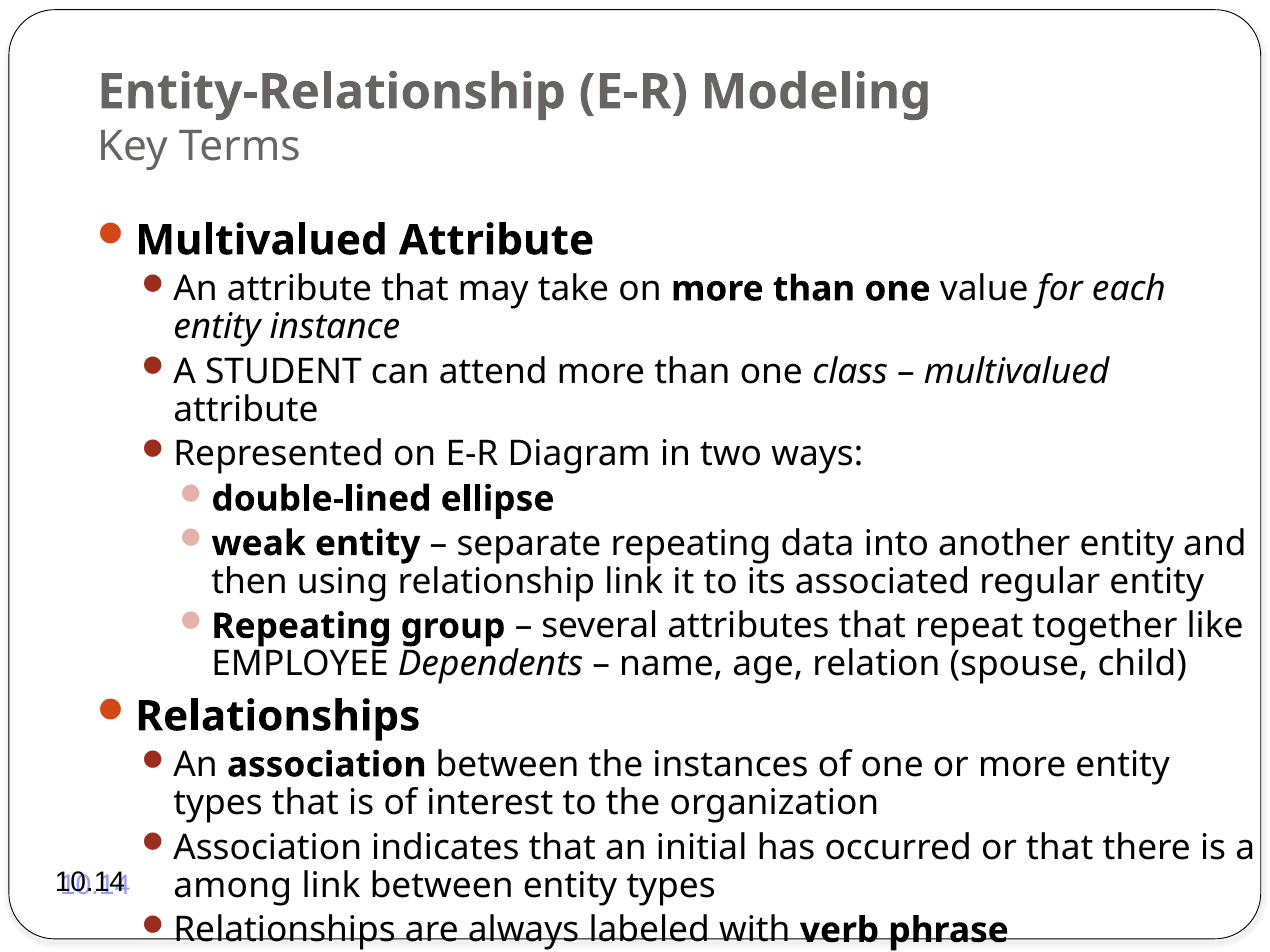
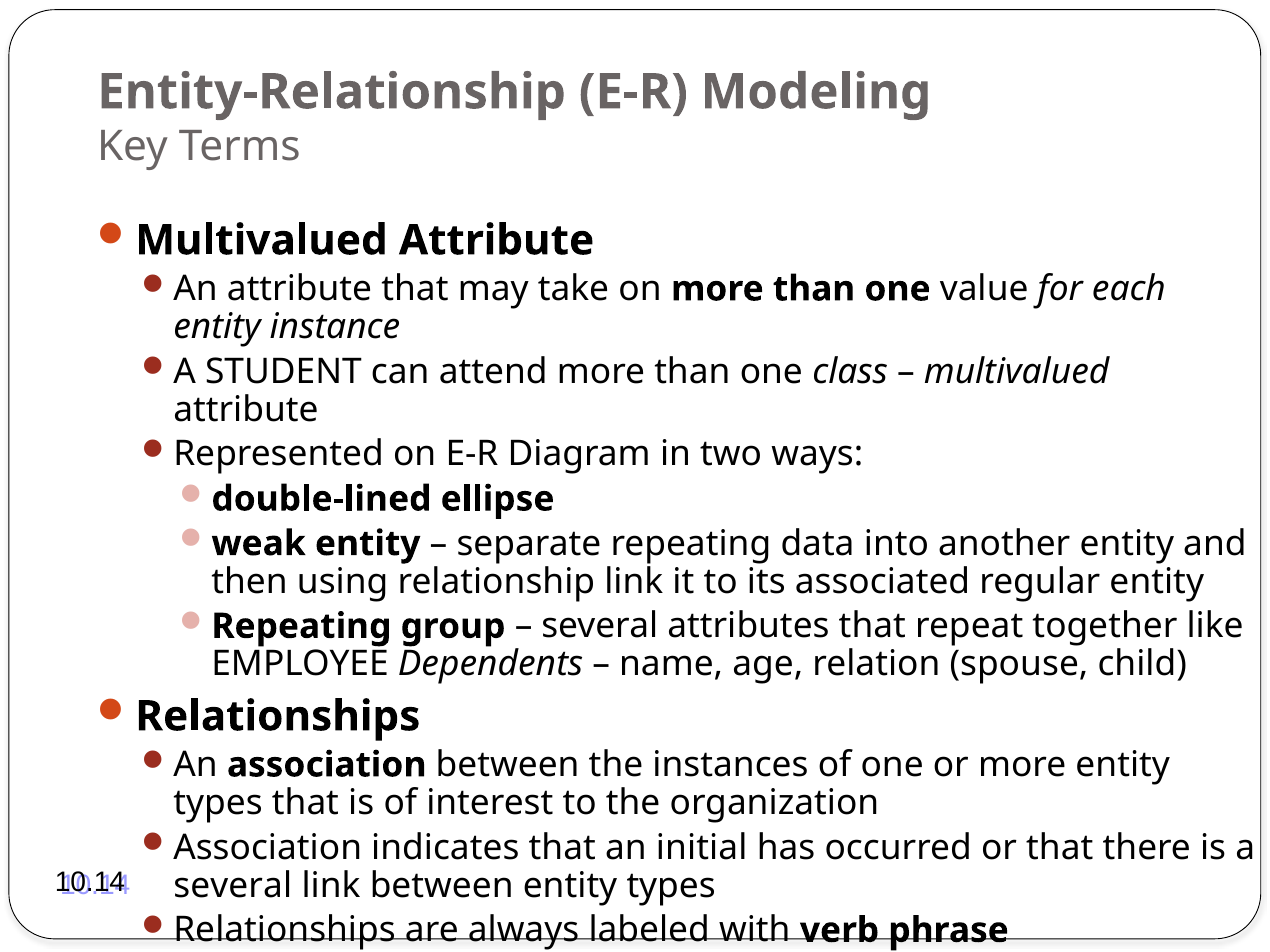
among: among -> several (233, 886)
